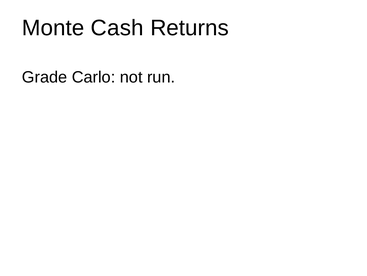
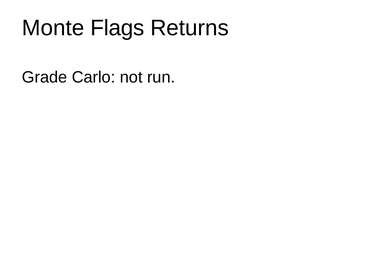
Cash: Cash -> Flags (117, 28)
